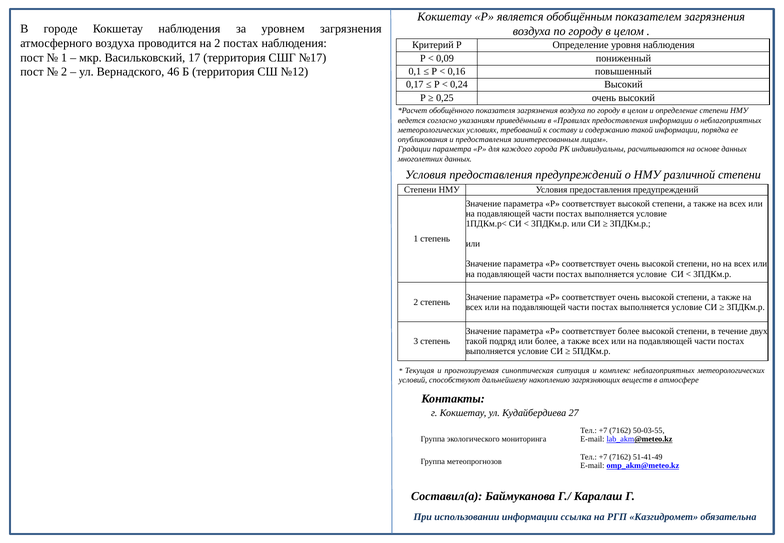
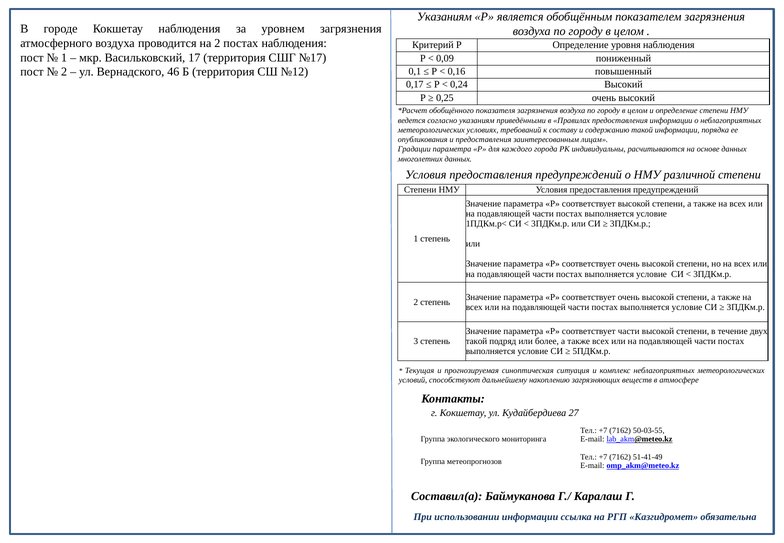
Кокшетау: Кокшетау -> Указаниям (444, 17)
соответствует более: более -> части (629, 331)
